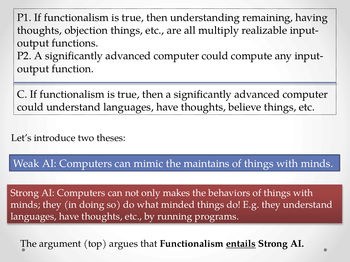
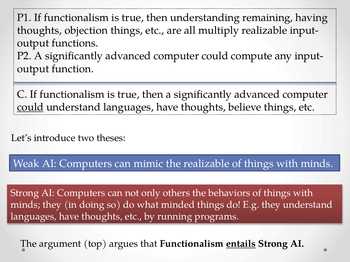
could underline: none -> present (30, 107)
the maintains: maintains -> realizable (206, 164)
makes: makes -> others (176, 193)
